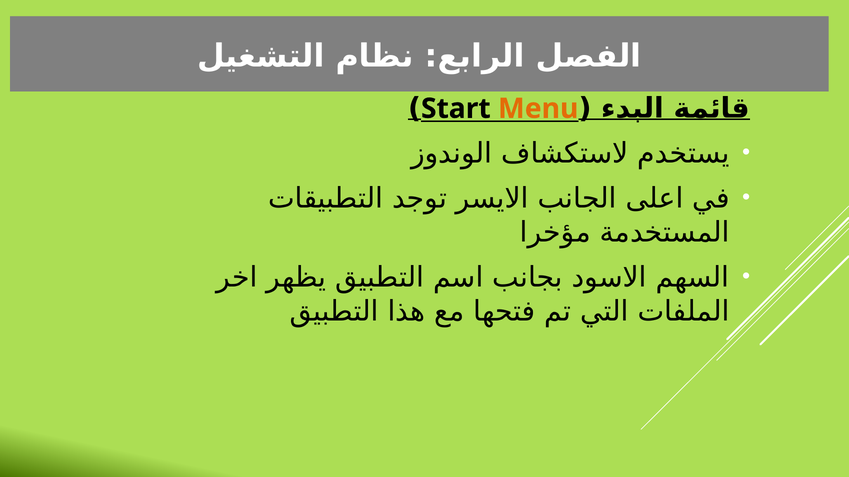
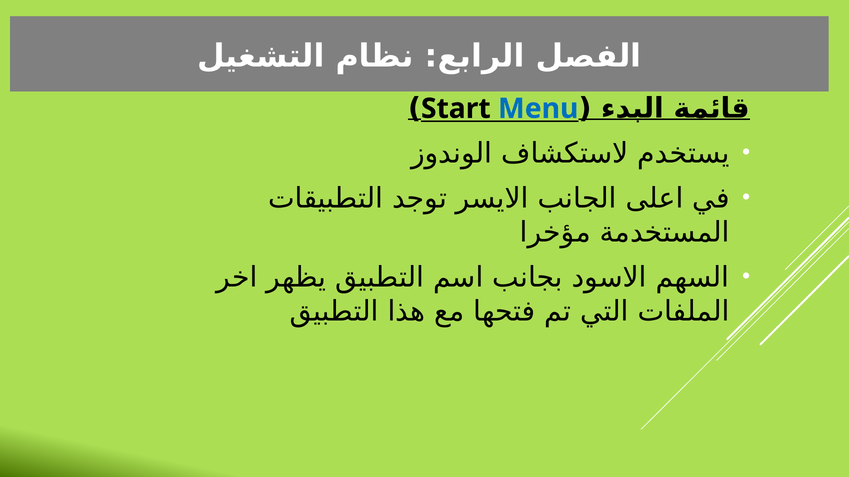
Menu colour: orange -> blue (538, 109)
